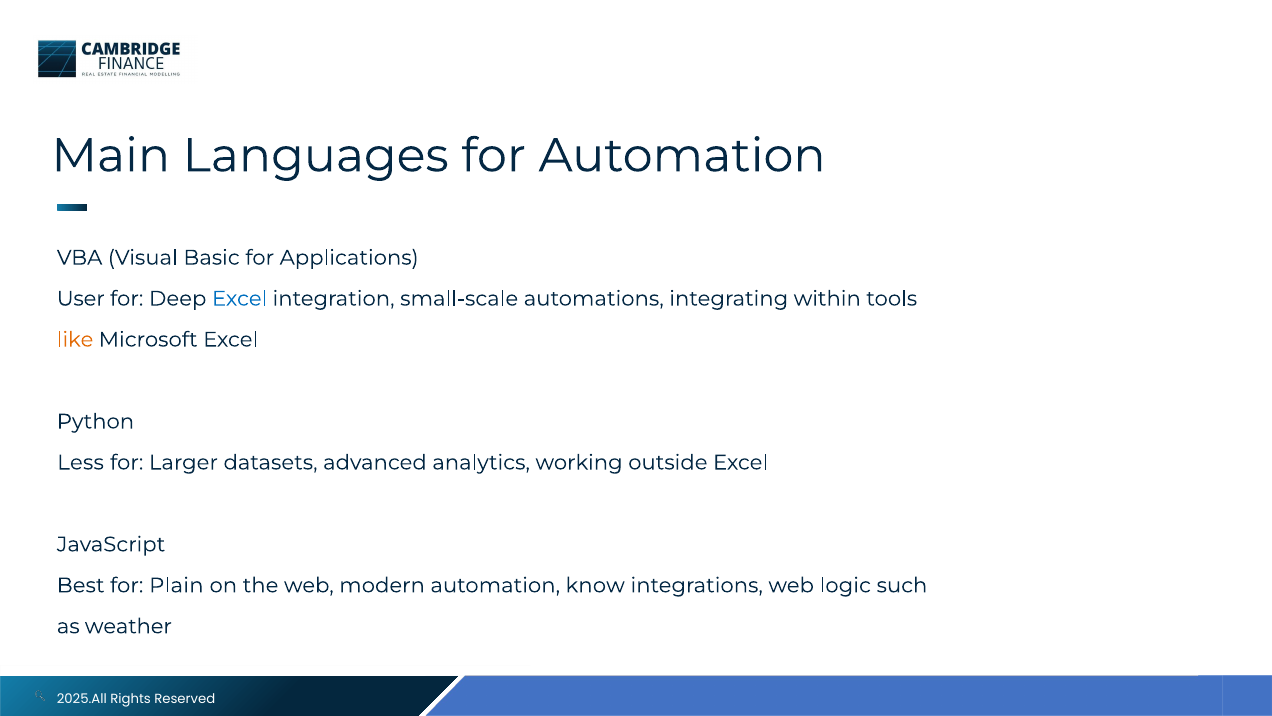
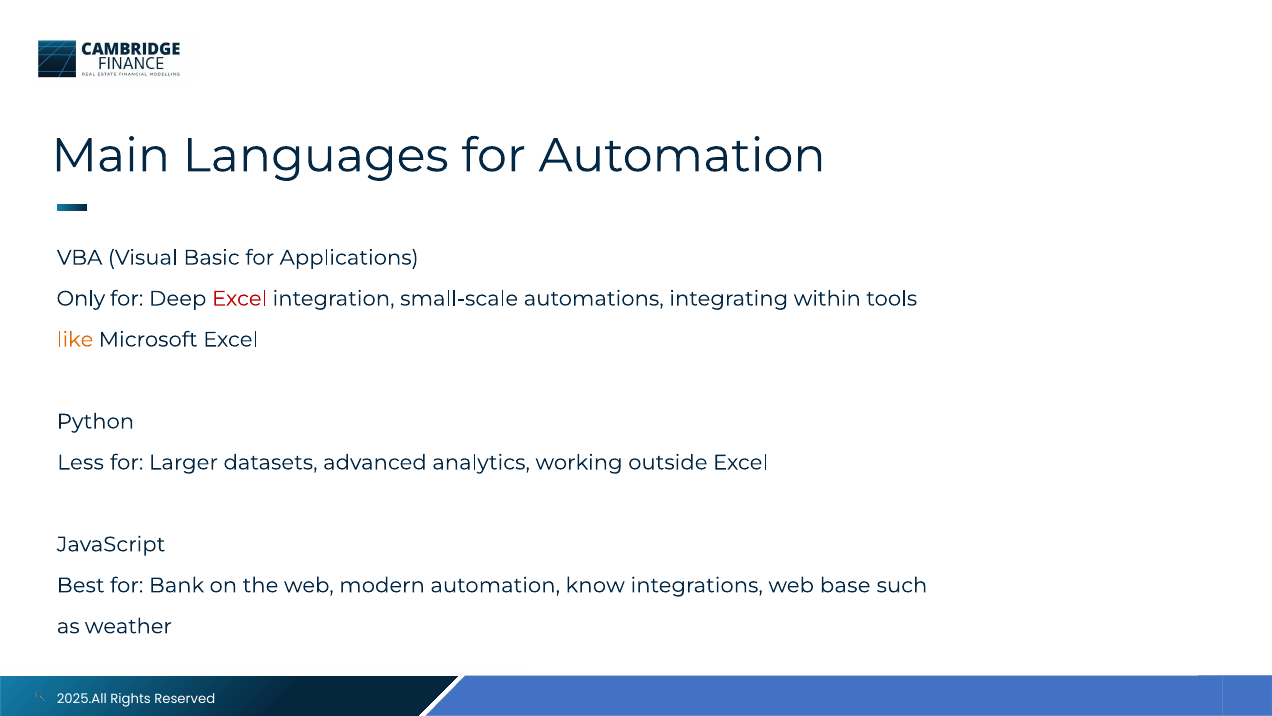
User: User -> Only (81, 298)
Excel colour: blue -> red (240, 298)
Plain: Plain -> Bank (177, 585)
logic: logic -> base (845, 585)
